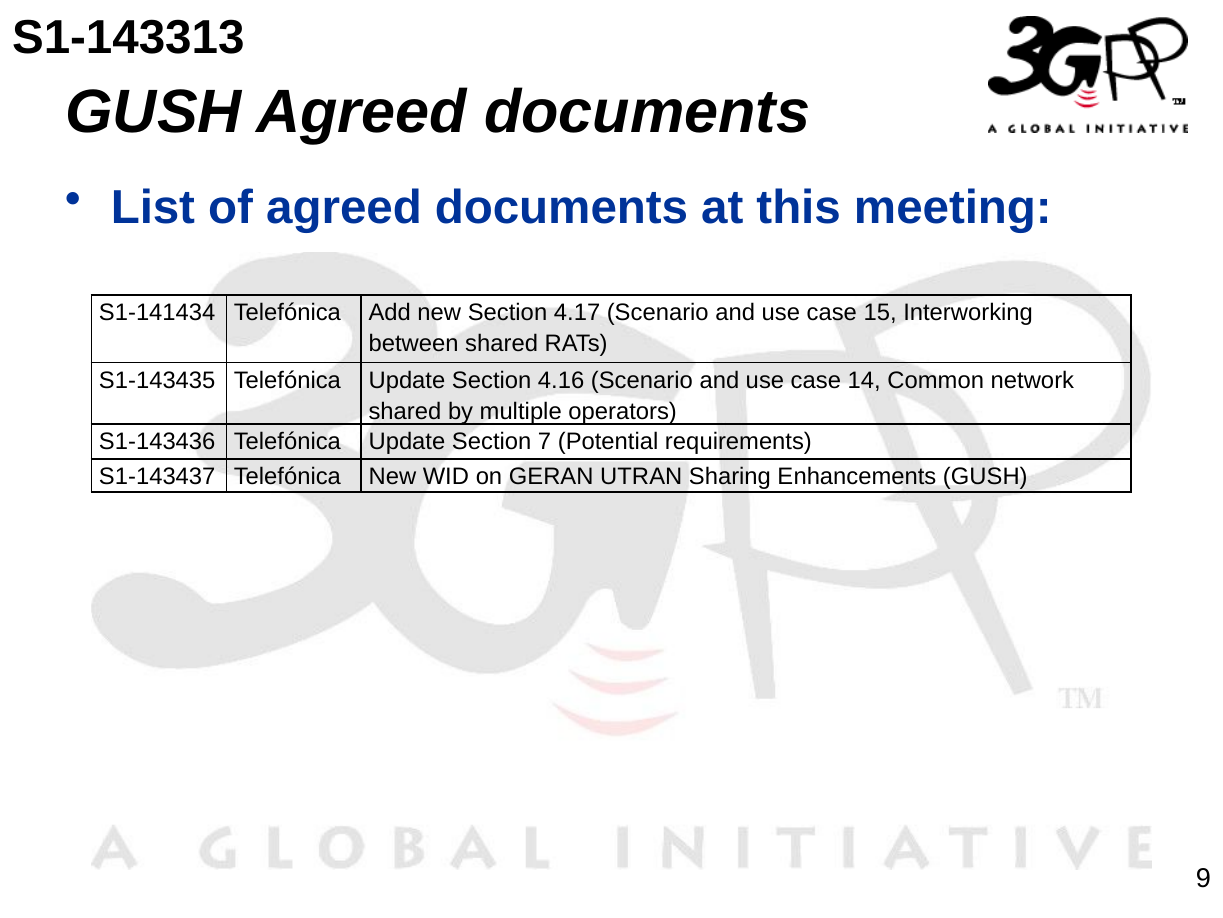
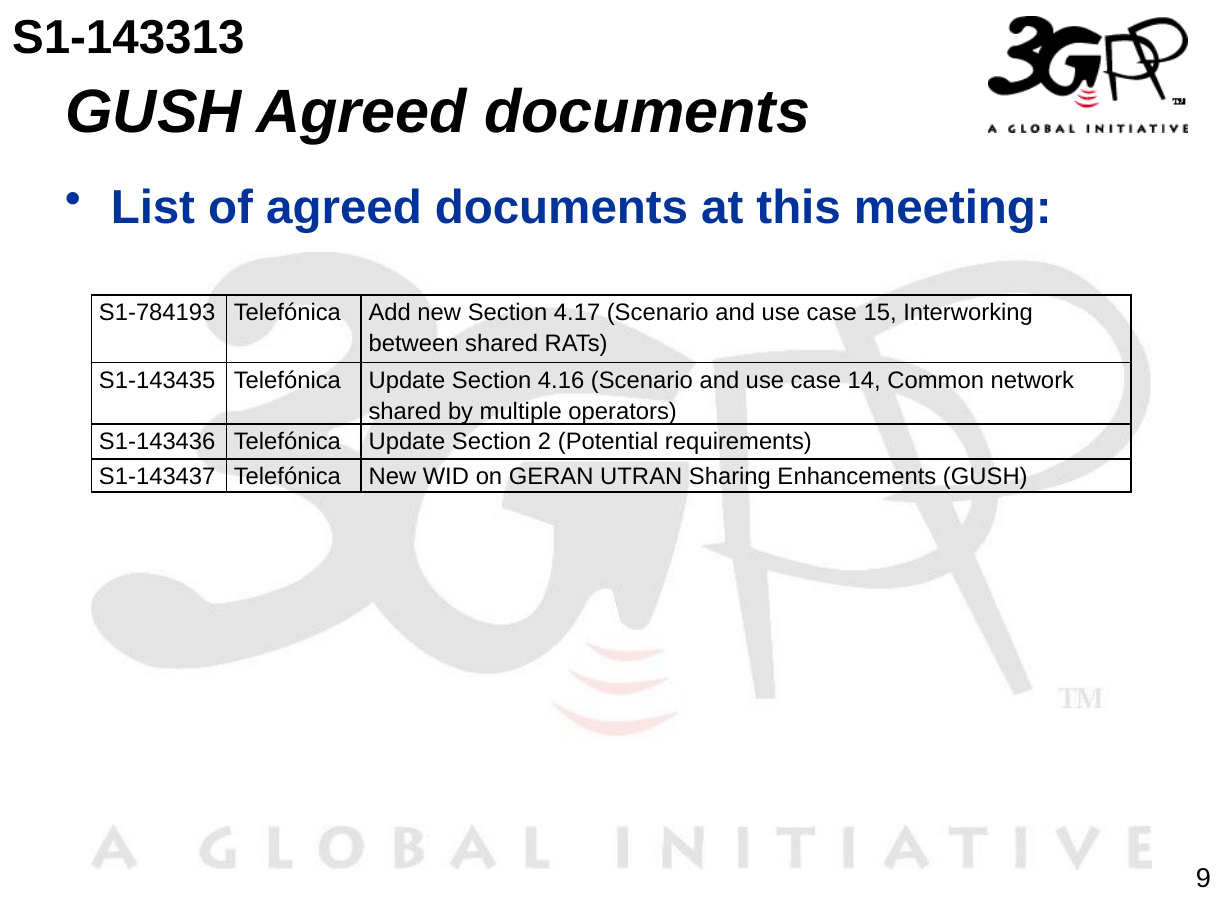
S1-141434: S1-141434 -> S1-784193 (157, 313)
7: 7 -> 2 (545, 442)
